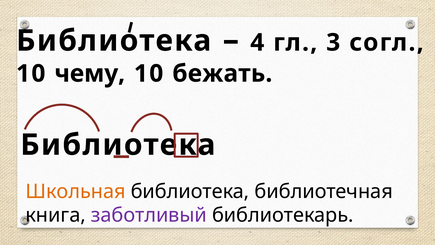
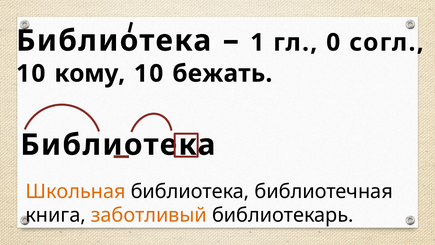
4: 4 -> 1 (257, 42)
3: 3 -> 0 (333, 42)
чему: чему -> кому (90, 73)
заботливый colour: purple -> orange (149, 215)
